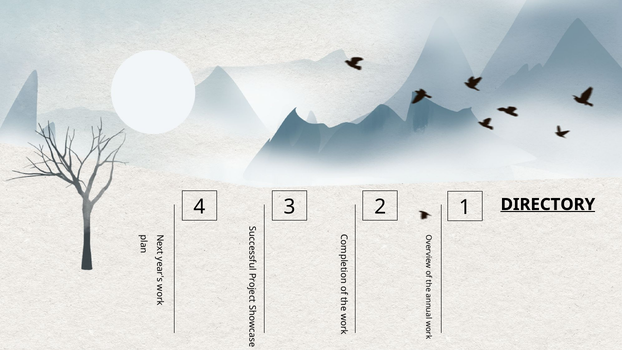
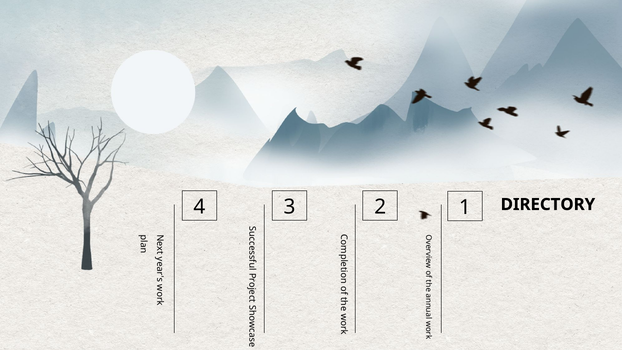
DIRECTORY underline: present -> none (548, 204)
